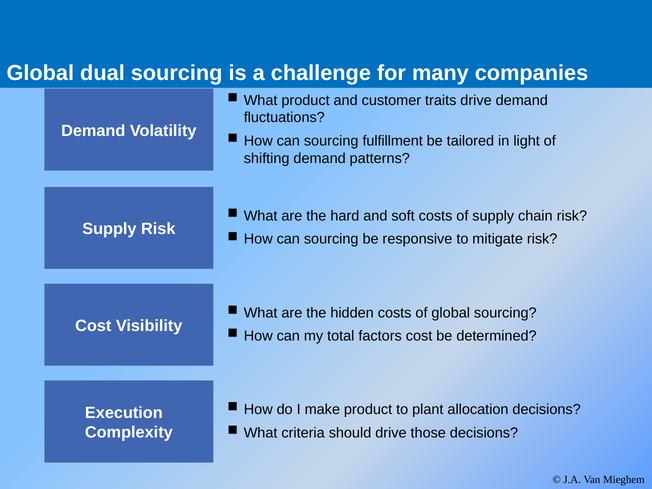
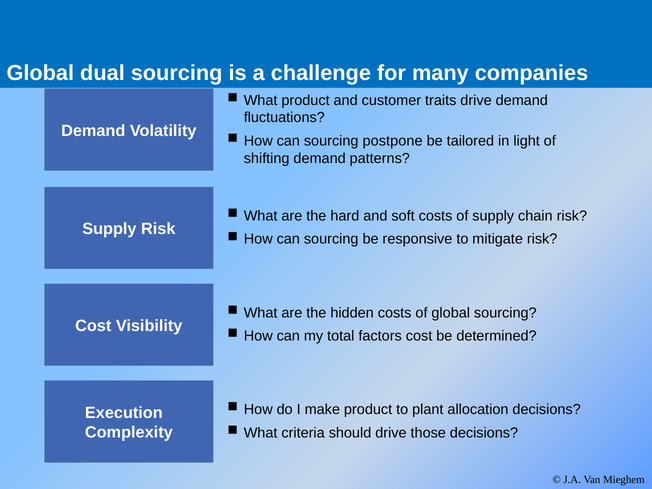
fulfillment: fulfillment -> postpone (393, 141)
